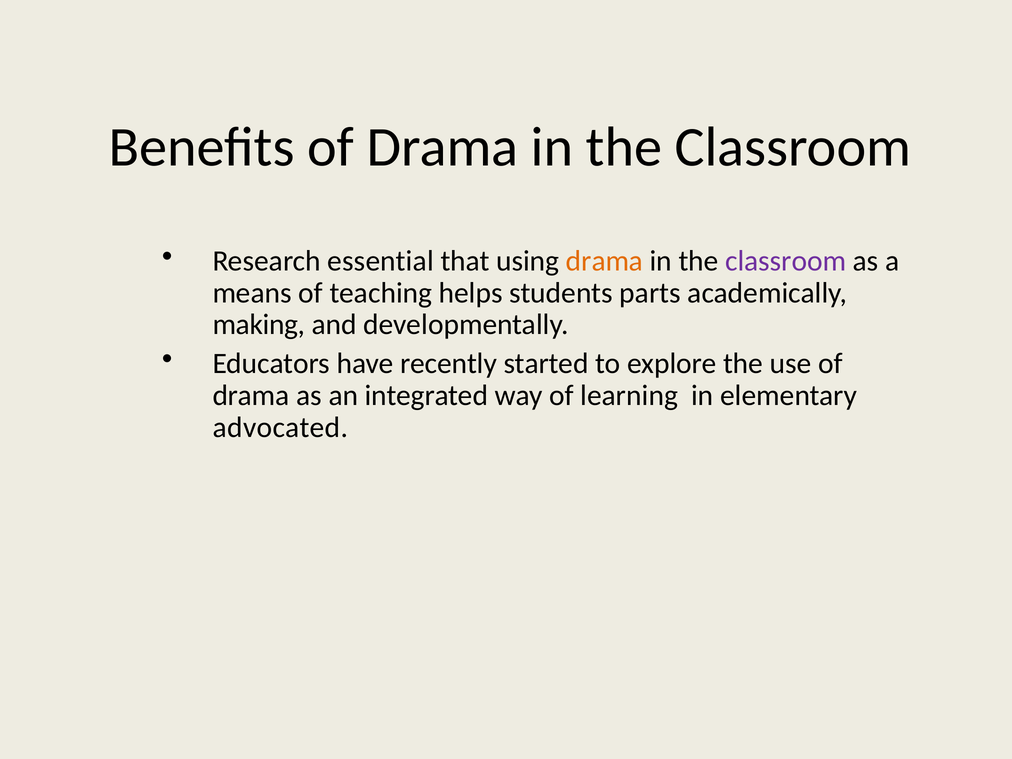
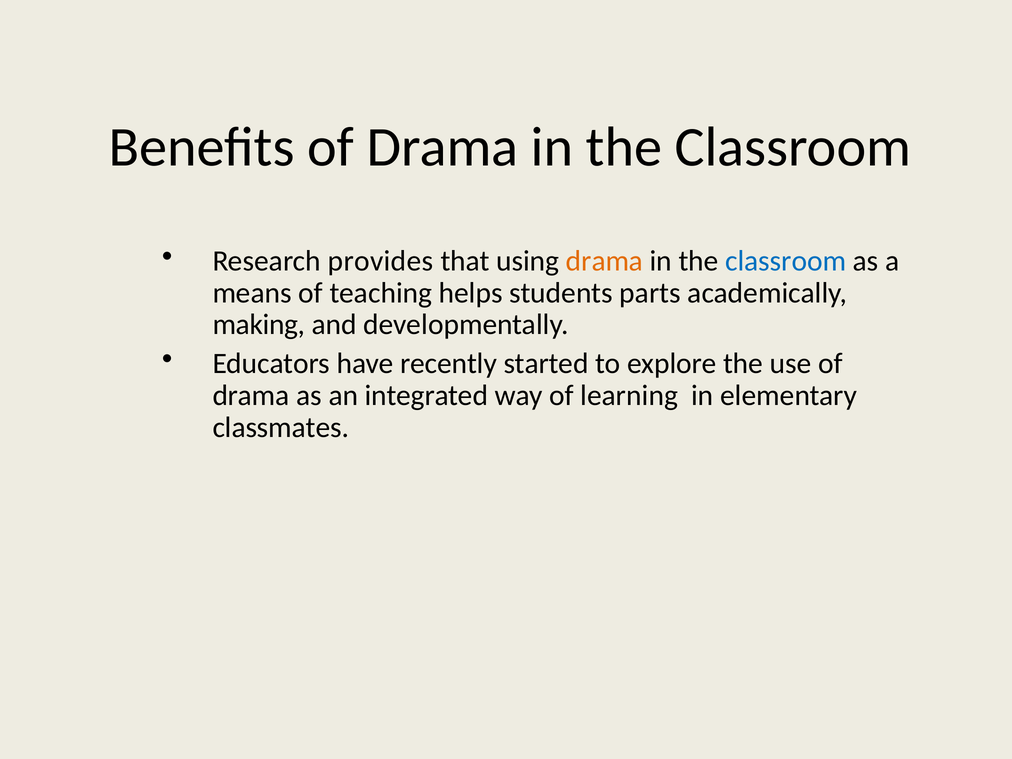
essential: essential -> provides (381, 261)
classroom colour: purple -> blue (786, 261)
advocated: advocated -> classmates (281, 427)
